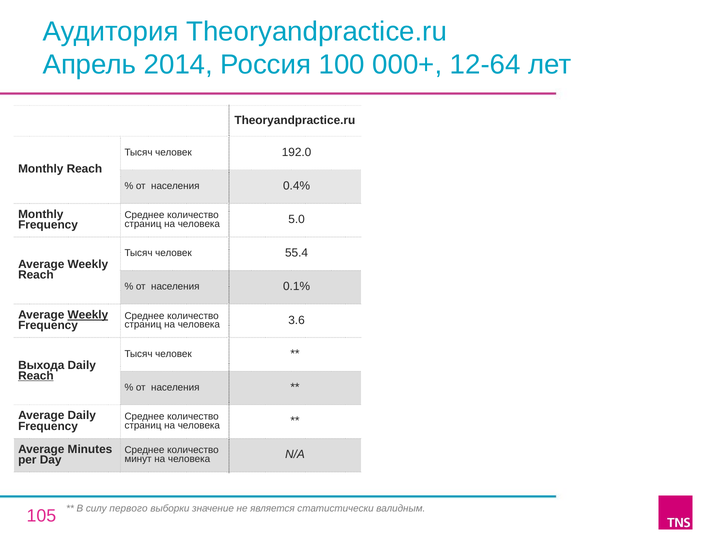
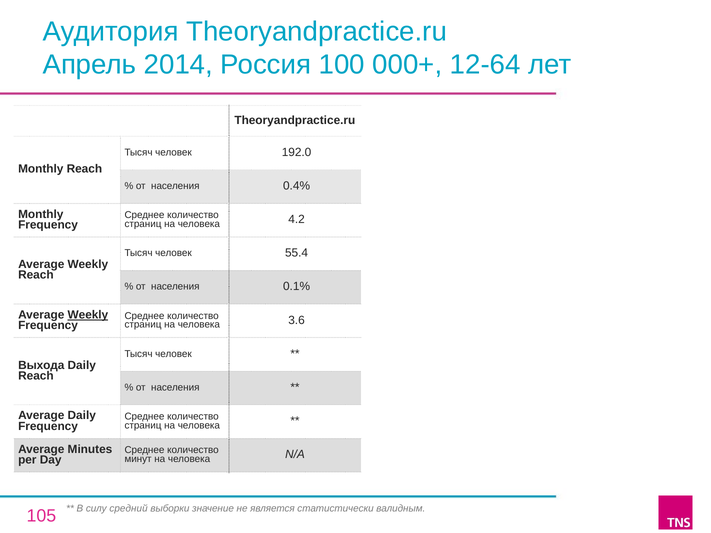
5.0: 5.0 -> 4.2 (297, 219)
Reach underline: present -> none (36, 376)
первого: первого -> средний (129, 509)
